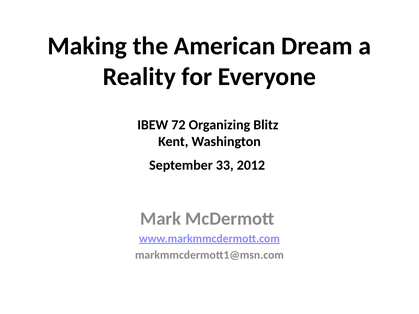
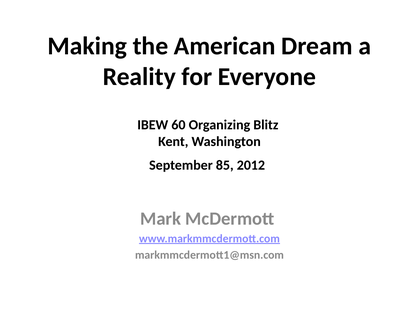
72: 72 -> 60 (178, 125)
33: 33 -> 85 (225, 165)
